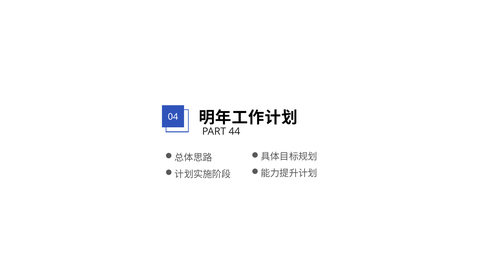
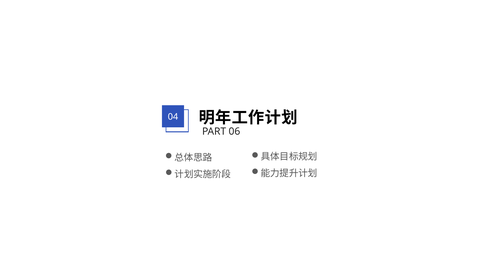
44: 44 -> 06 (234, 132)
